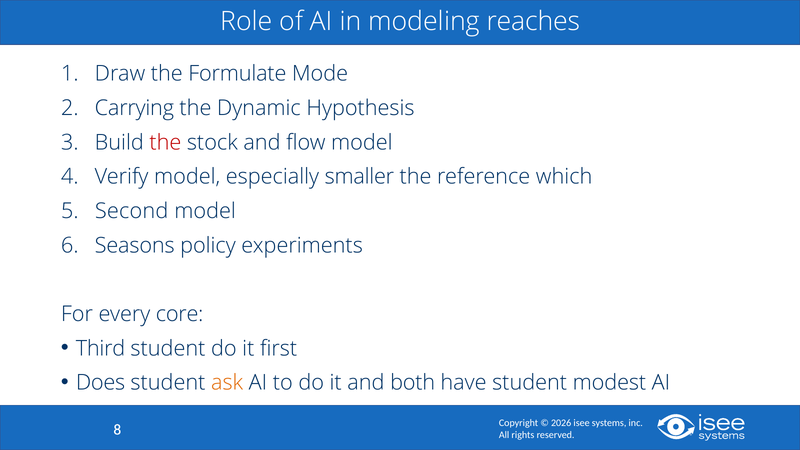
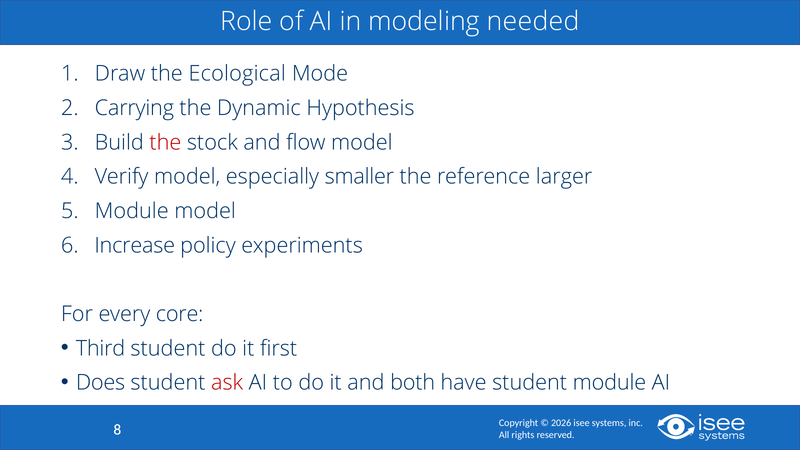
reaches: reaches -> needed (533, 21)
Formulate: Formulate -> Ecological (237, 74)
which: which -> larger (564, 177)
Second: Second -> Module (132, 211)
Seasons: Seasons -> Increase (135, 245)
ask colour: orange -> red (227, 383)
student modest: modest -> module (609, 383)
